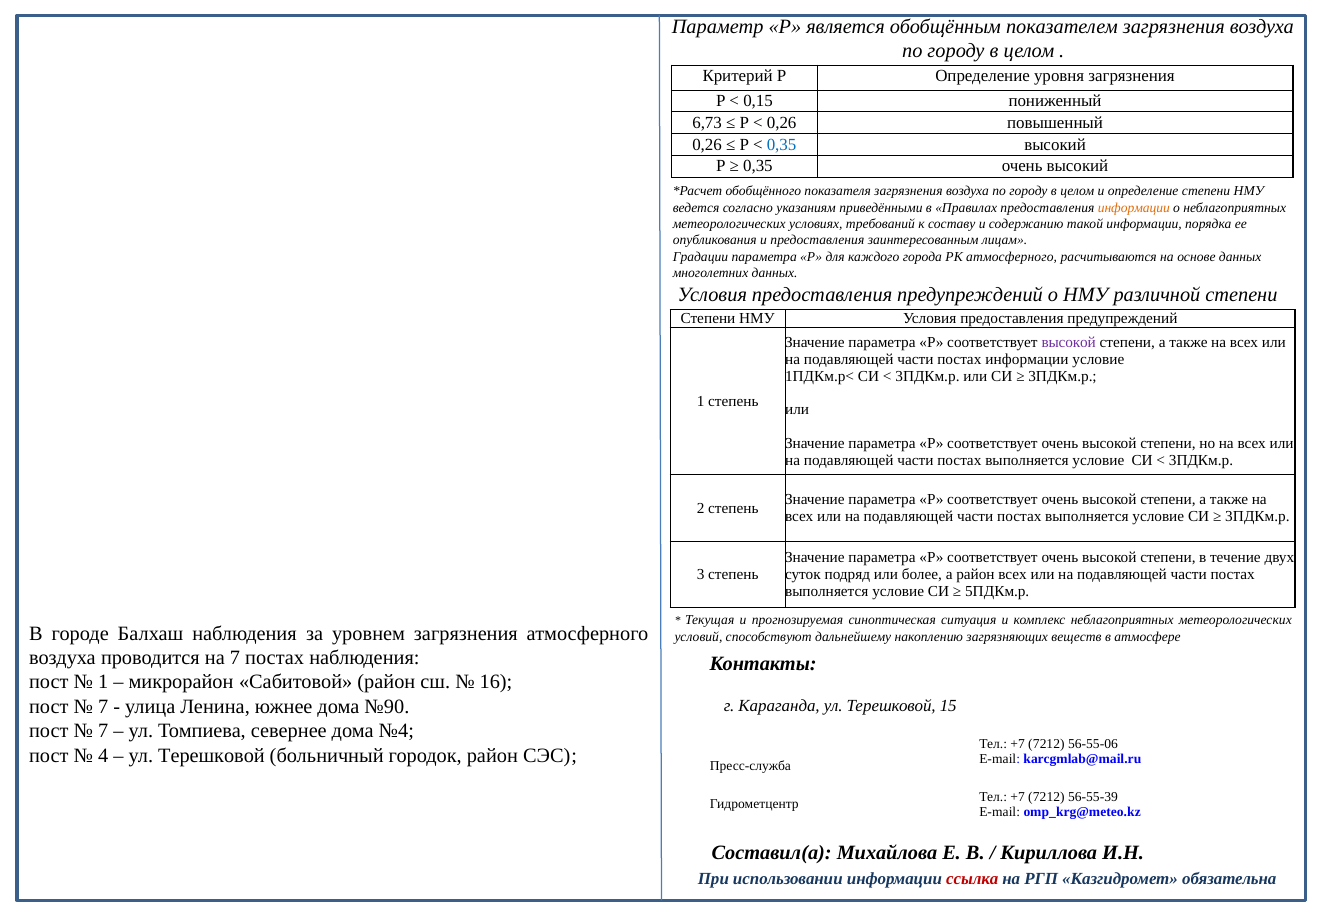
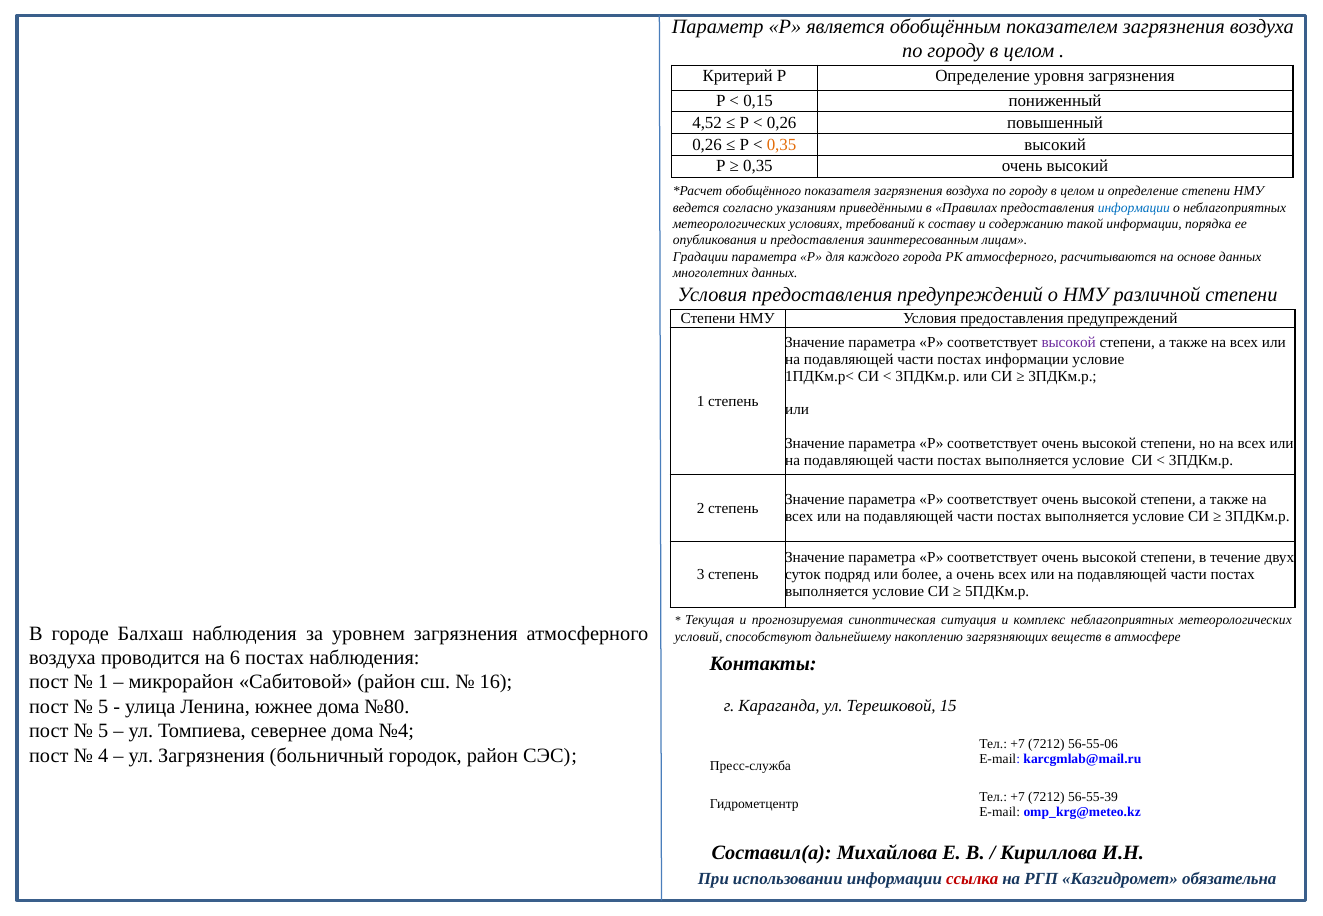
6,73: 6,73 -> 4,52 (707, 123)
0,35 colour: blue -> orange (782, 144)
информации colour: orange -> blue (1134, 208)
а район: район -> очень (975, 574)
на 7: 7 -> 6 (235, 658)
7: 7 -> 5 (103, 707)
№90: №90 -> №80 (387, 707)
7: 7 -> 5 (103, 731)
Терешковой: Терешковой -> Загрязнения (211, 755)
